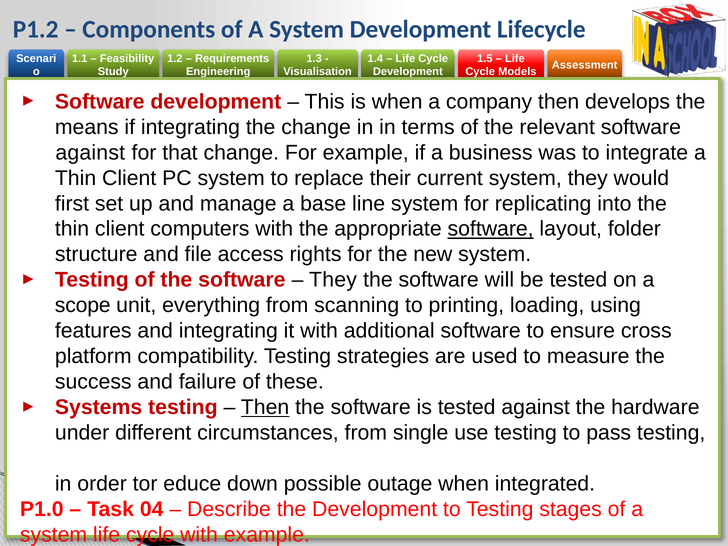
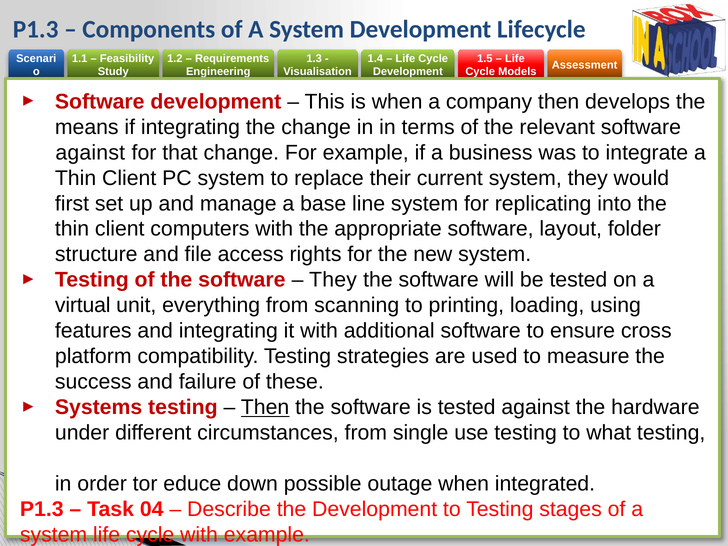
P1.2: P1.2 -> P1.3 (36, 29)
software underline: present -> none (491, 229)
scope: scope -> virtual (83, 305)
pass: pass -> what (609, 433)
P1.0: P1.0 -> P1.3 (42, 509)
